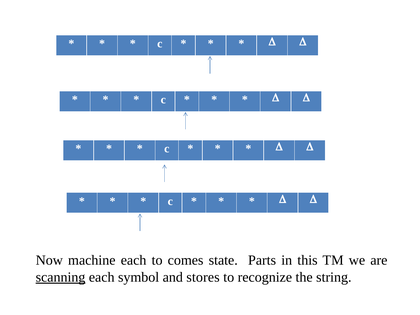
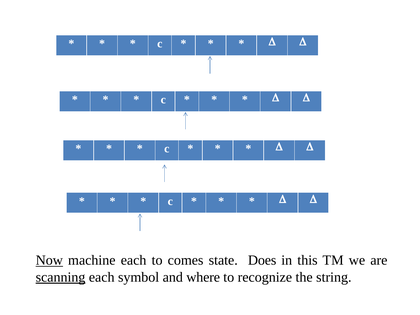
Now underline: none -> present (49, 260)
Parts: Parts -> Does (262, 260)
stores: stores -> where (203, 277)
